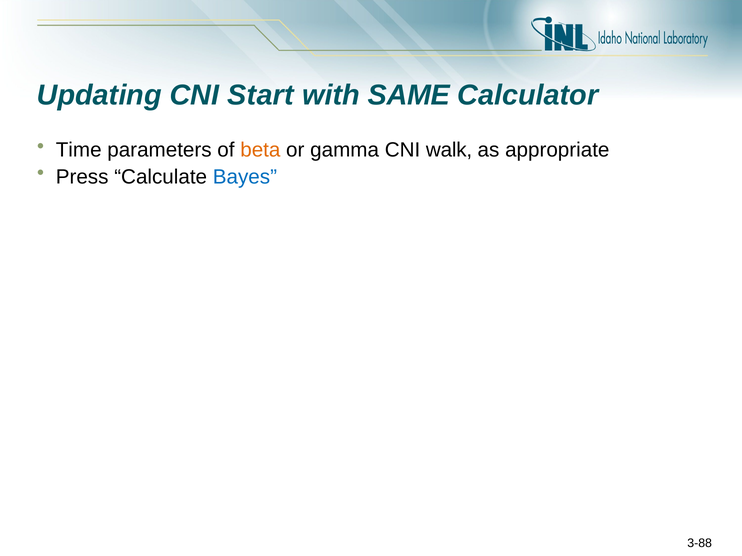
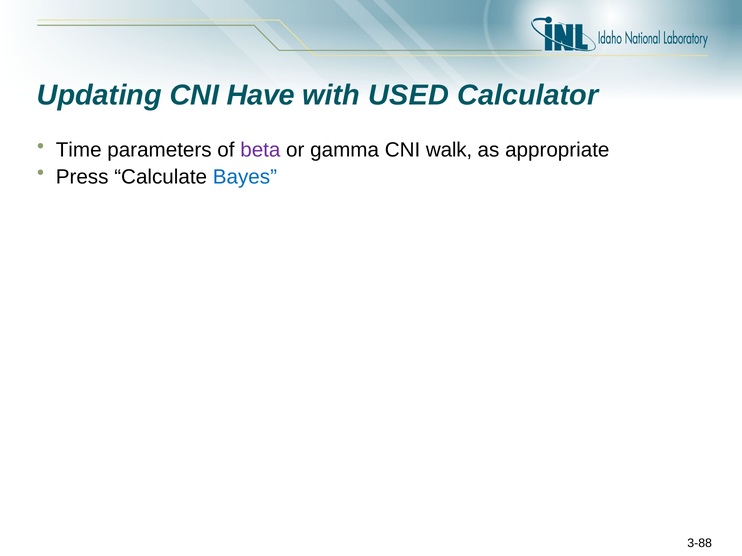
Start: Start -> Have (261, 95)
SAME: SAME -> USED (409, 95)
beta colour: orange -> purple (260, 150)
